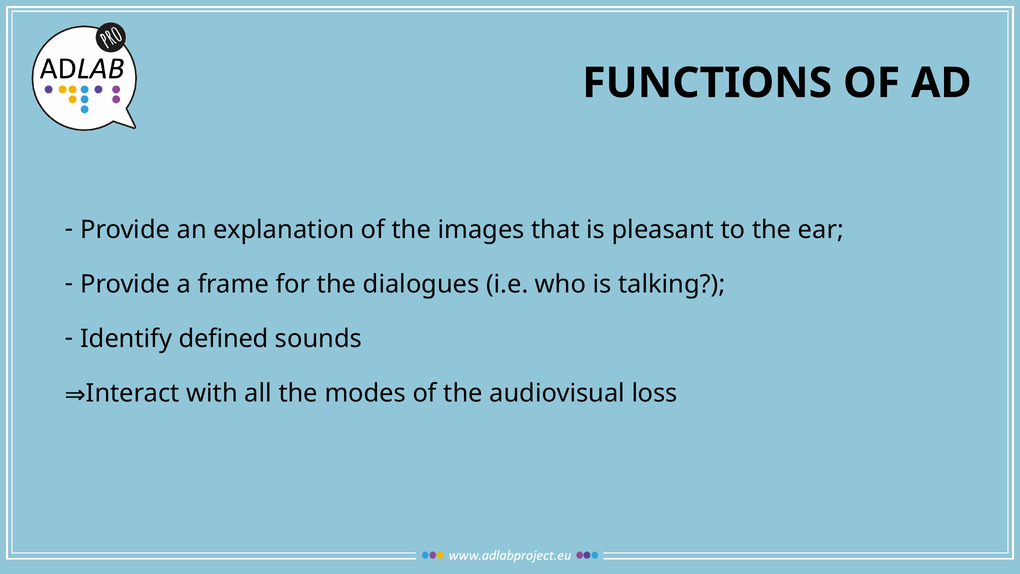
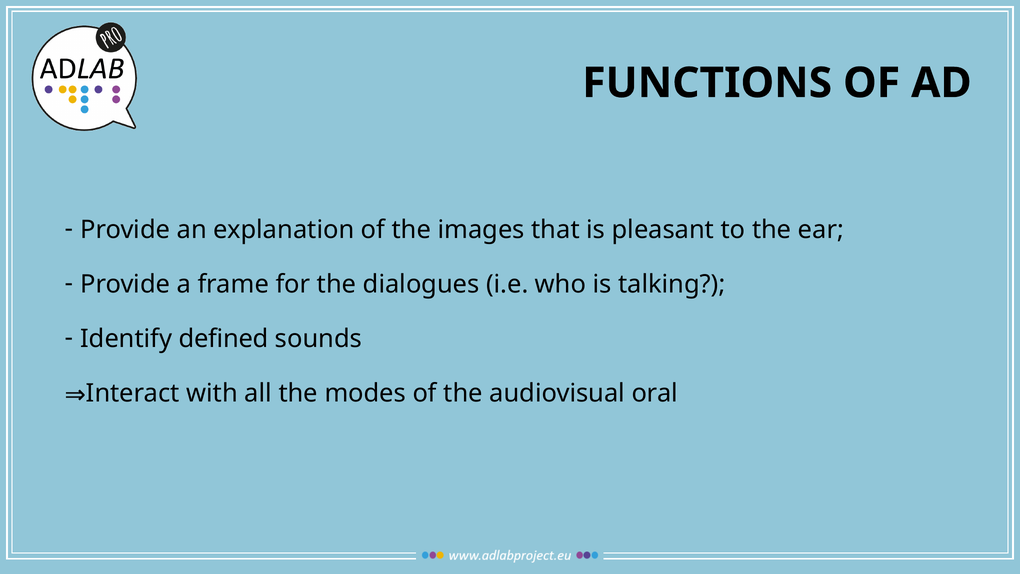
loss: loss -> oral (655, 393)
